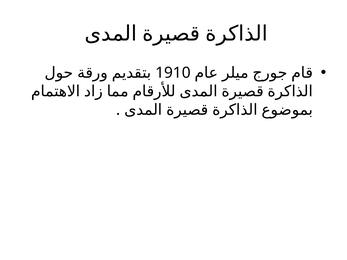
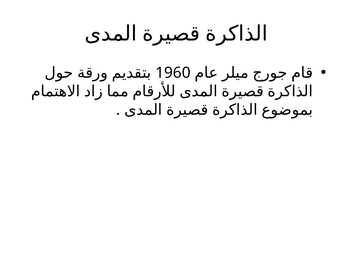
1910: 1910 -> 1960 (173, 73)
